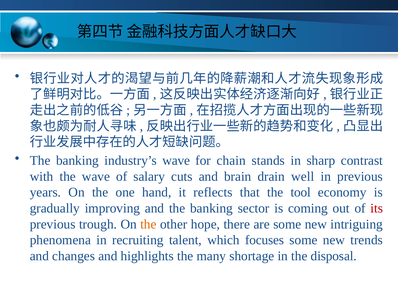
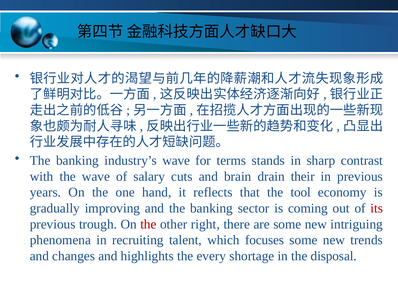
chain: chain -> terms (231, 161)
well: well -> their (303, 177)
the colour: orange -> red (148, 225)
hope: hope -> right (205, 225)
many: many -> every (211, 256)
